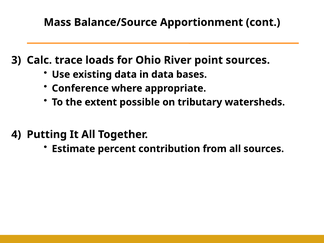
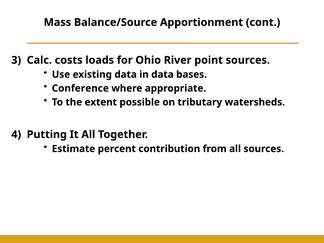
trace: trace -> costs (69, 60)
